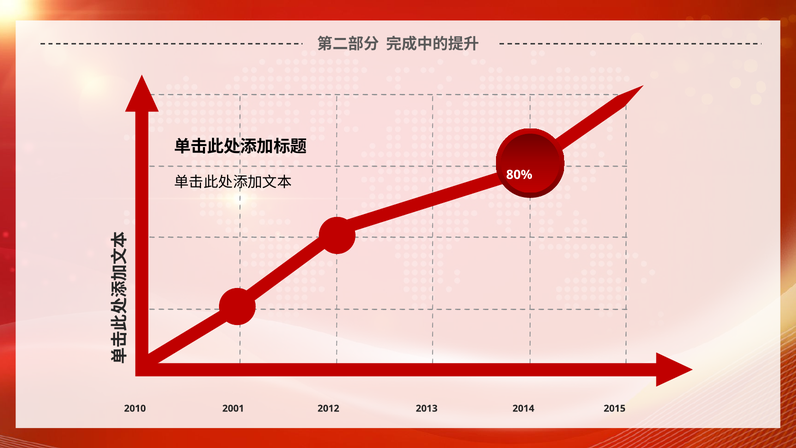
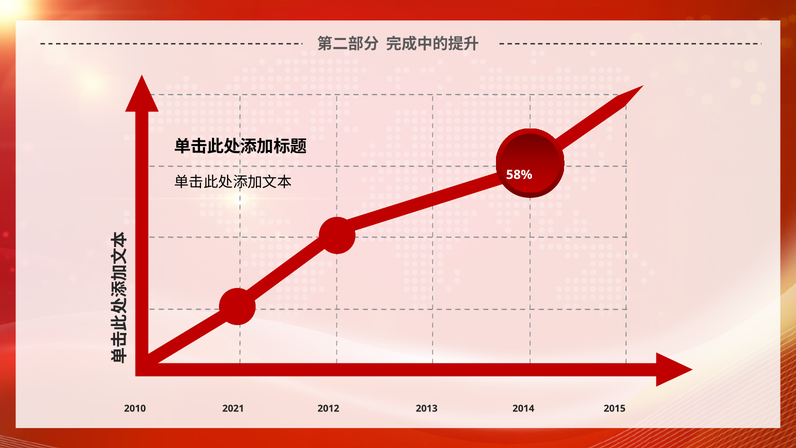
80%: 80% -> 58% (519, 175)
2001: 2001 -> 2021 (233, 408)
